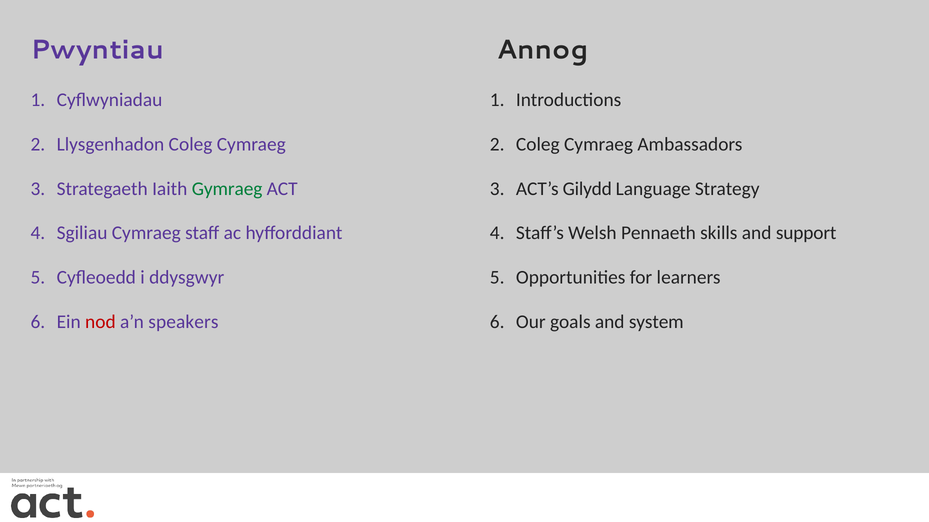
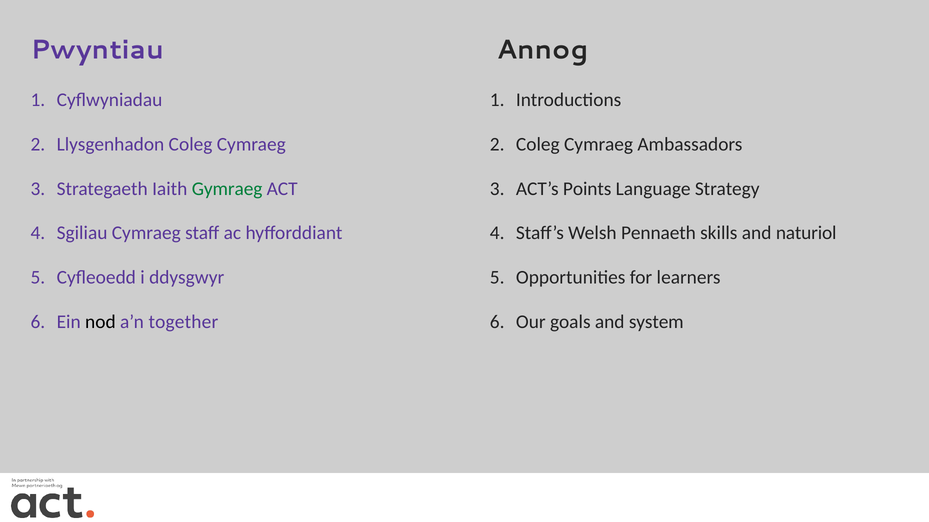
Gilydd: Gilydd -> Points (587, 189)
support: support -> naturiol (806, 233)
nod colour: red -> black (100, 322)
speakers: speakers -> together (183, 322)
